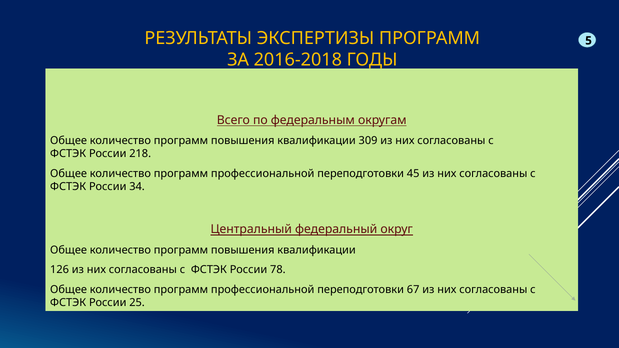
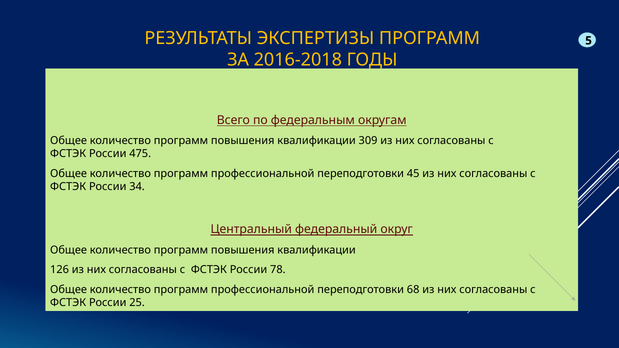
218: 218 -> 475 (140, 154)
67: 67 -> 68 (413, 290)
